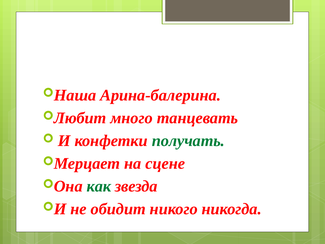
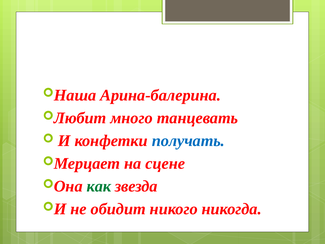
получать colour: green -> blue (188, 141)
